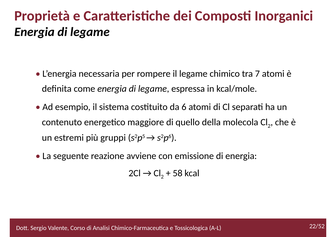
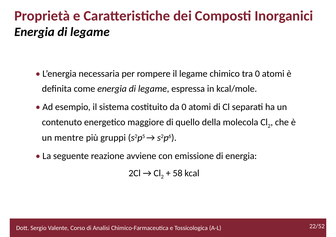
tra 7: 7 -> 0 (257, 74)
da 6: 6 -> 0 (184, 107)
estremi: estremi -> mentre (69, 138)
